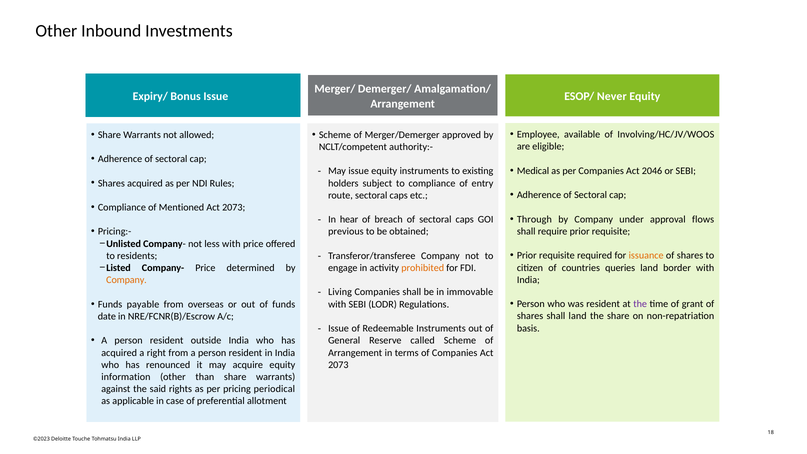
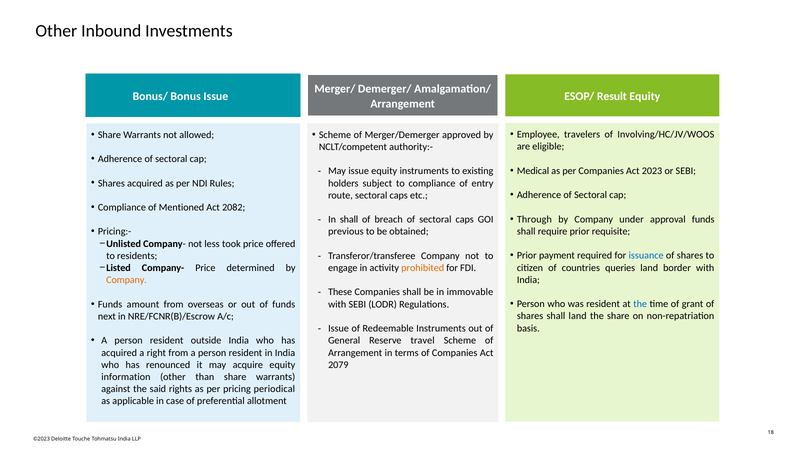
Expiry/: Expiry/ -> Bonus/ (150, 97)
Never: Never -> Result (612, 97)
available: available -> travelers (582, 134)
2046: 2046 -> 2023 (652, 171)
2073: 2073 -> 2082 (234, 207)
approval flows: flows -> funds (703, 219)
In hear: hear -> shall (349, 219)
less with: with -> took (231, 244)
requisite: requisite -> payment (557, 256)
issuance colour: orange -> blue (646, 256)
Living: Living -> These (340, 292)
the colour: purple -> blue (640, 304)
payable: payable -> amount (143, 304)
date: date -> next (107, 316)
called: called -> travel (423, 341)
2073: 2073 -> 2079 (338, 365)
